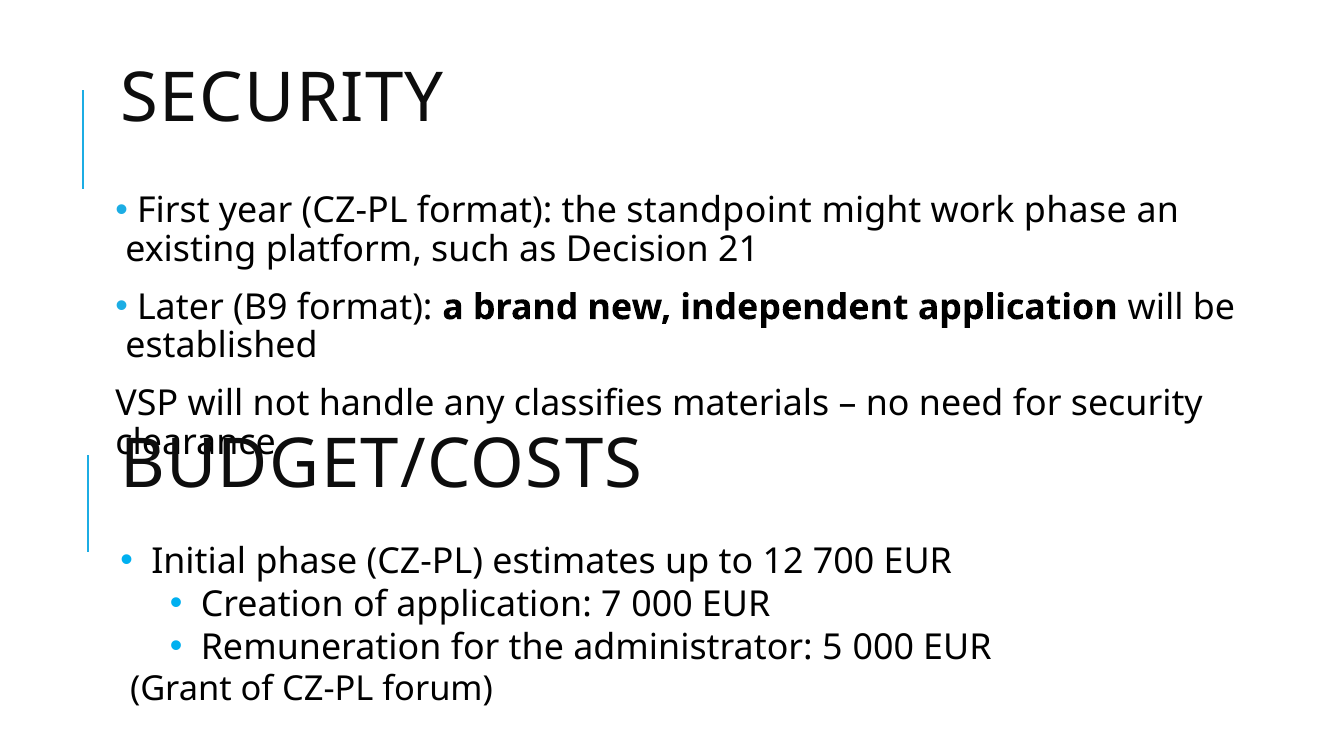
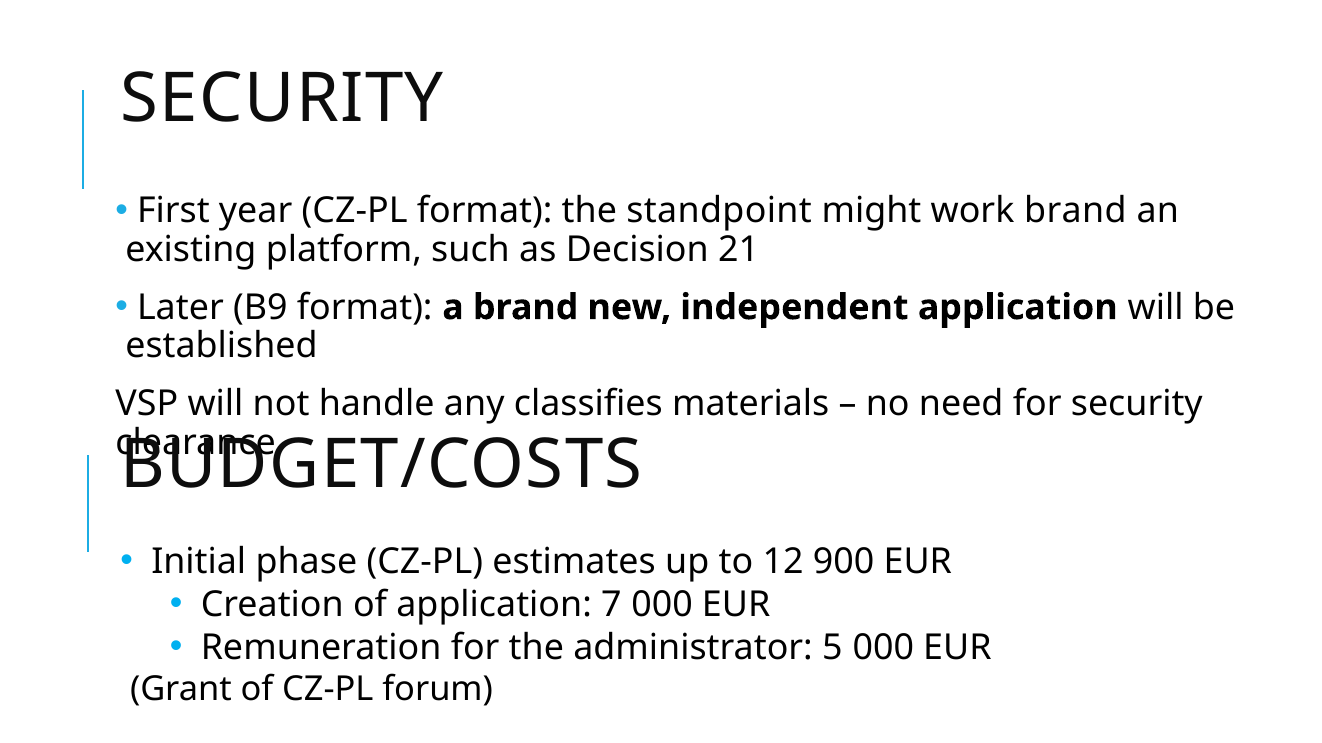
work phase: phase -> brand (1075, 211)
700: 700 -> 900 (844, 562)
